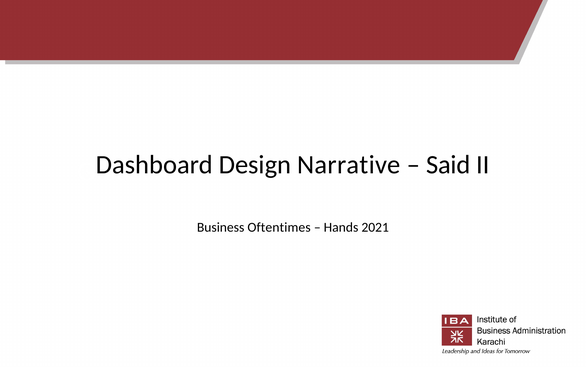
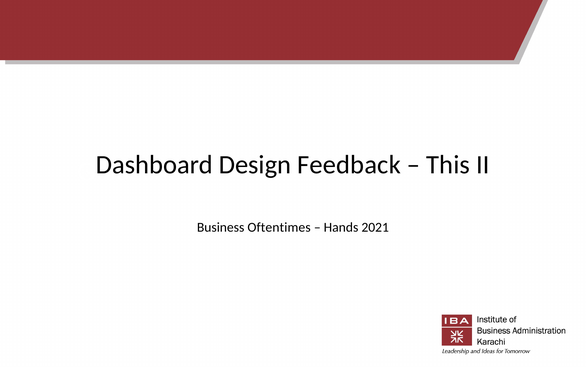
Narrative: Narrative -> Feedback (349, 165)
Said: Said -> This (448, 165)
